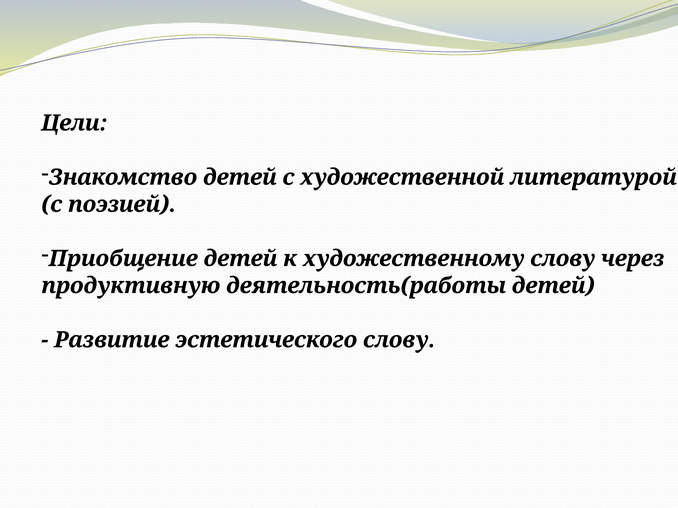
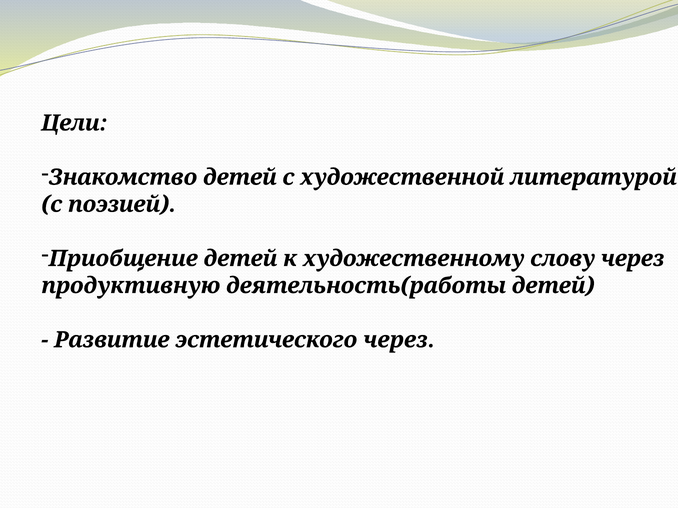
эстетического слову: слову -> через (399, 340)
